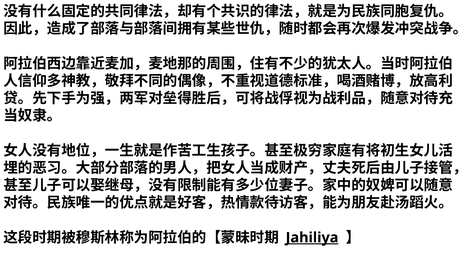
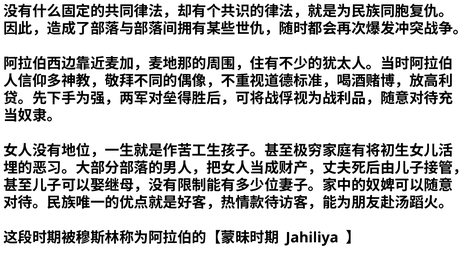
Jahiliya underline: present -> none (312, 238)
